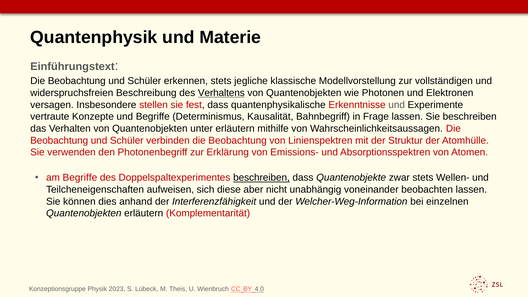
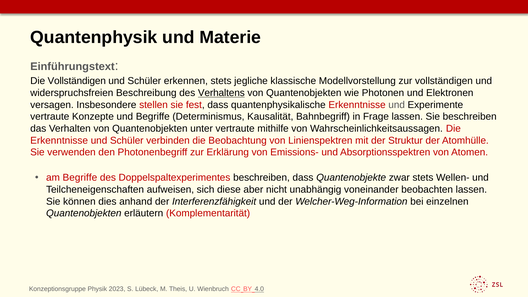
Beobachtung: Beobachtung -> Vollständigen (77, 81)
unter erläutern: erläutern -> vertraute (235, 129)
Beobachtung: Beobachtung -> Erkenntnisse (59, 140)
beschreiben underline: present -> none (261, 178)
